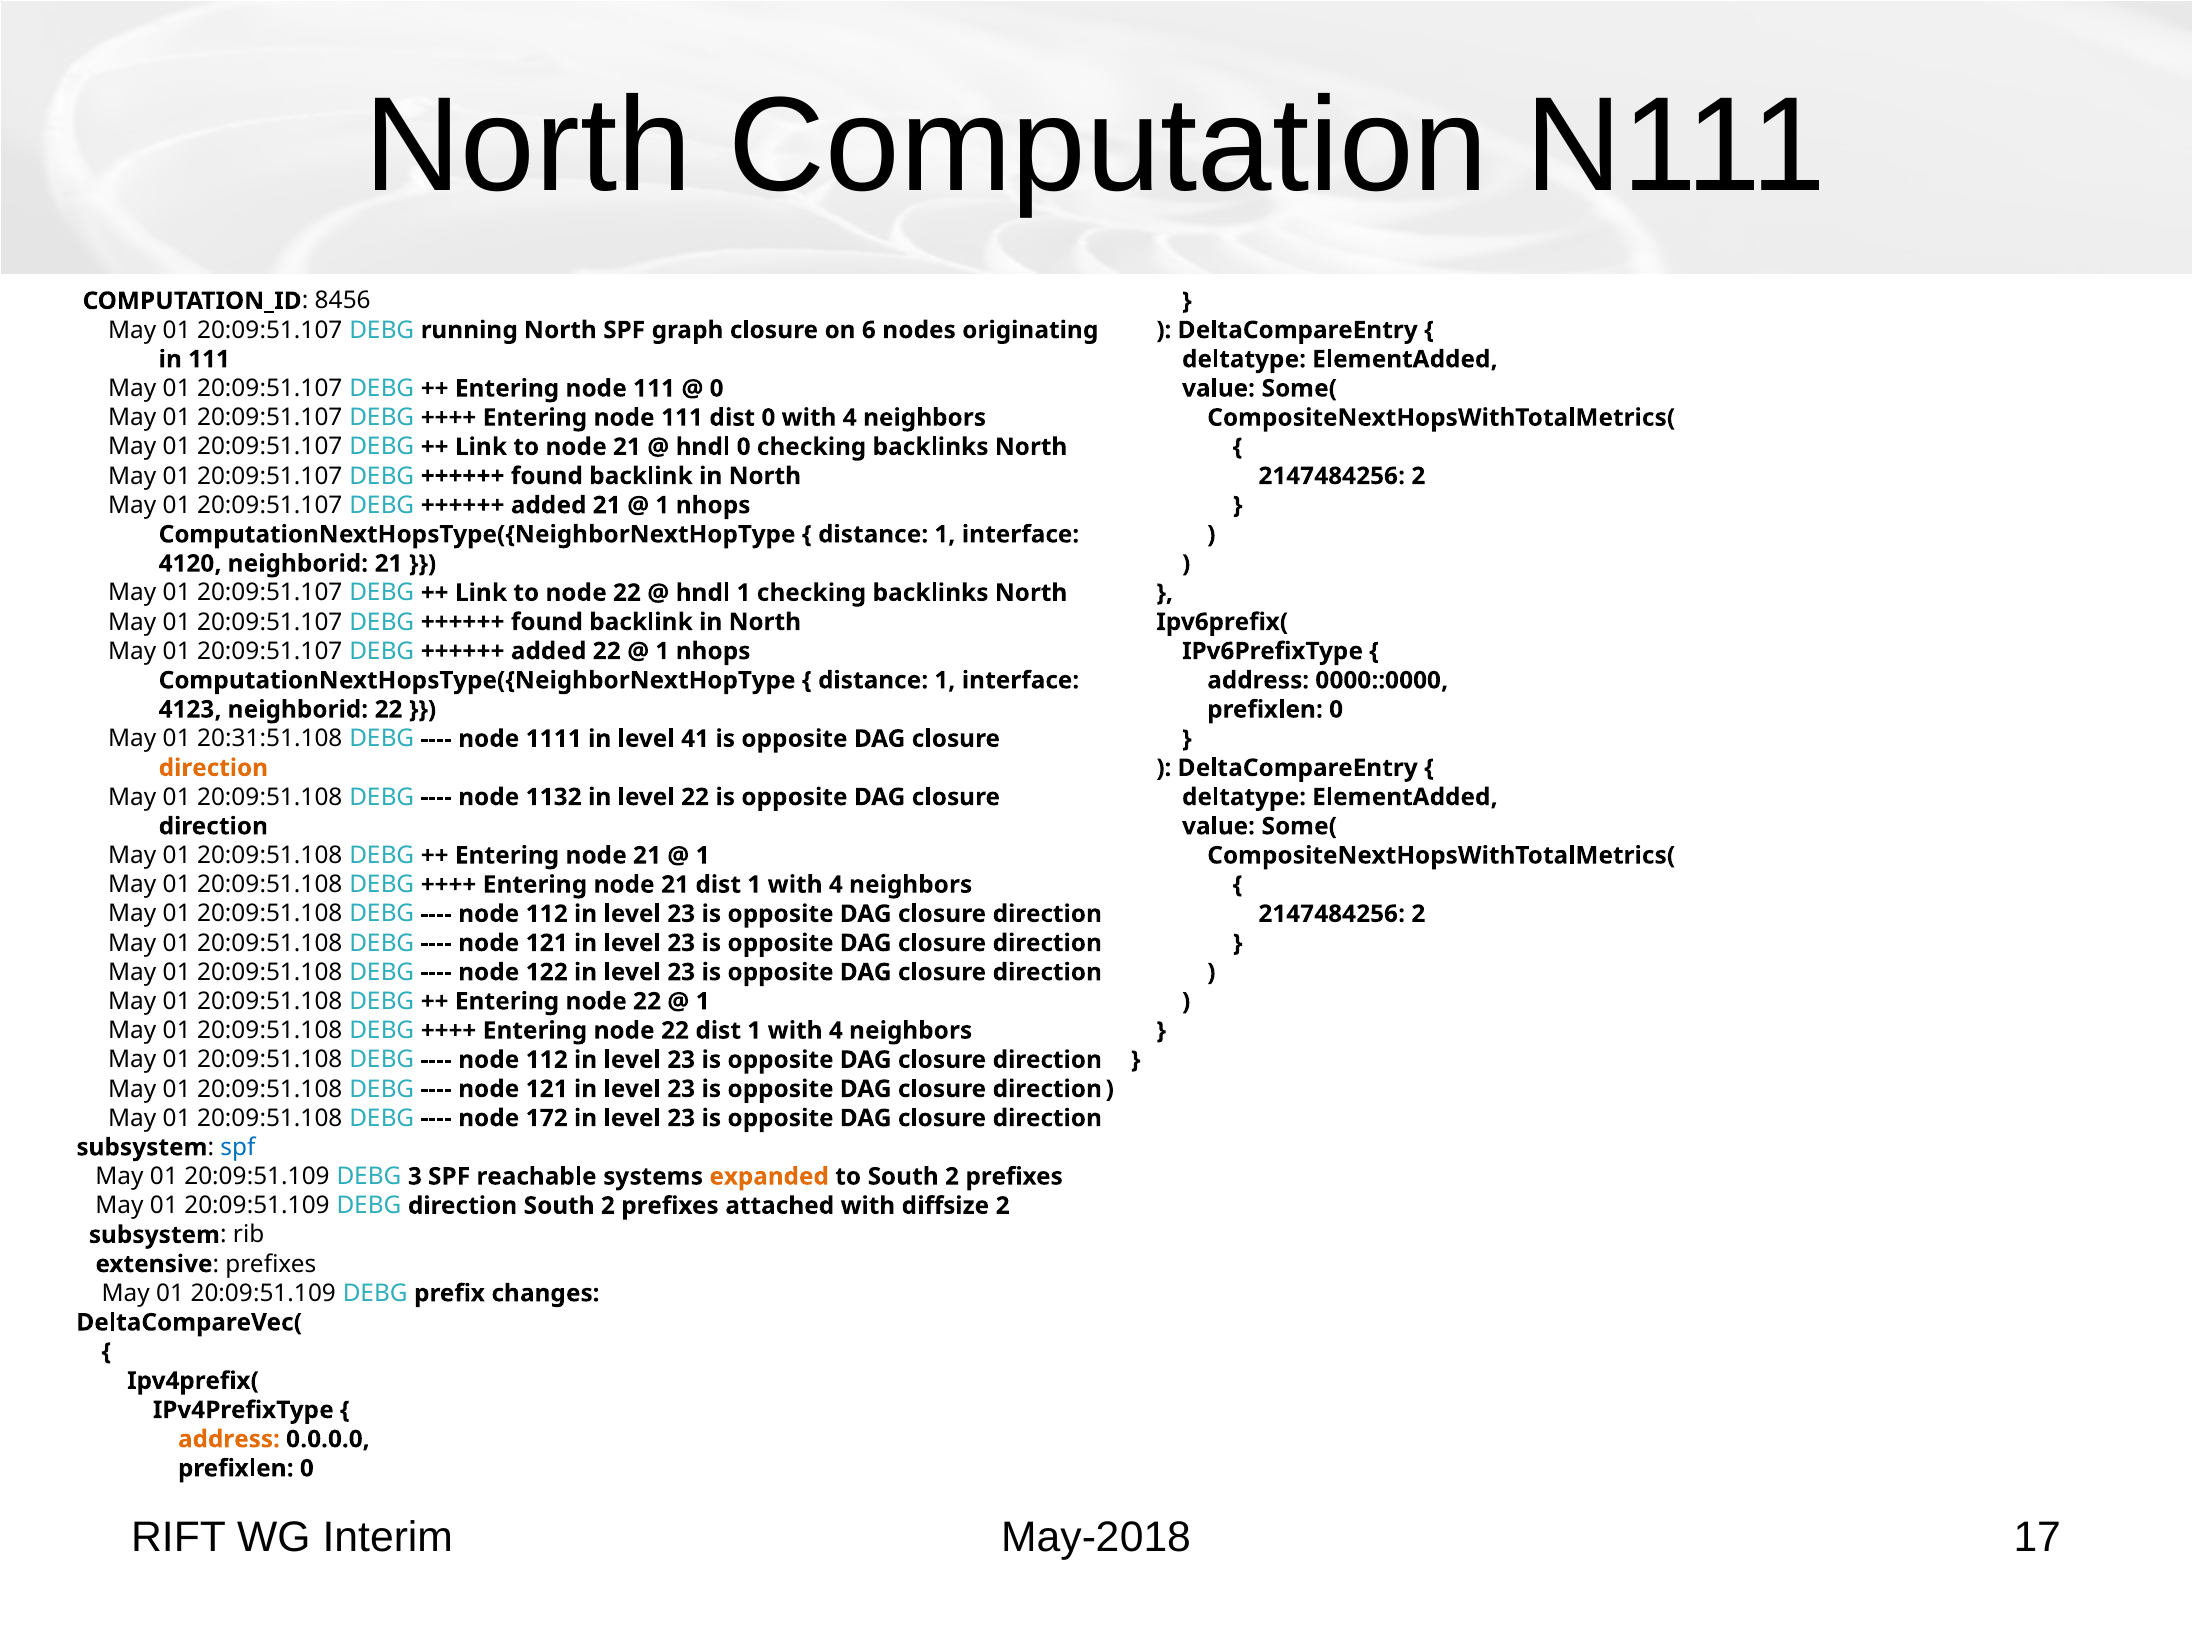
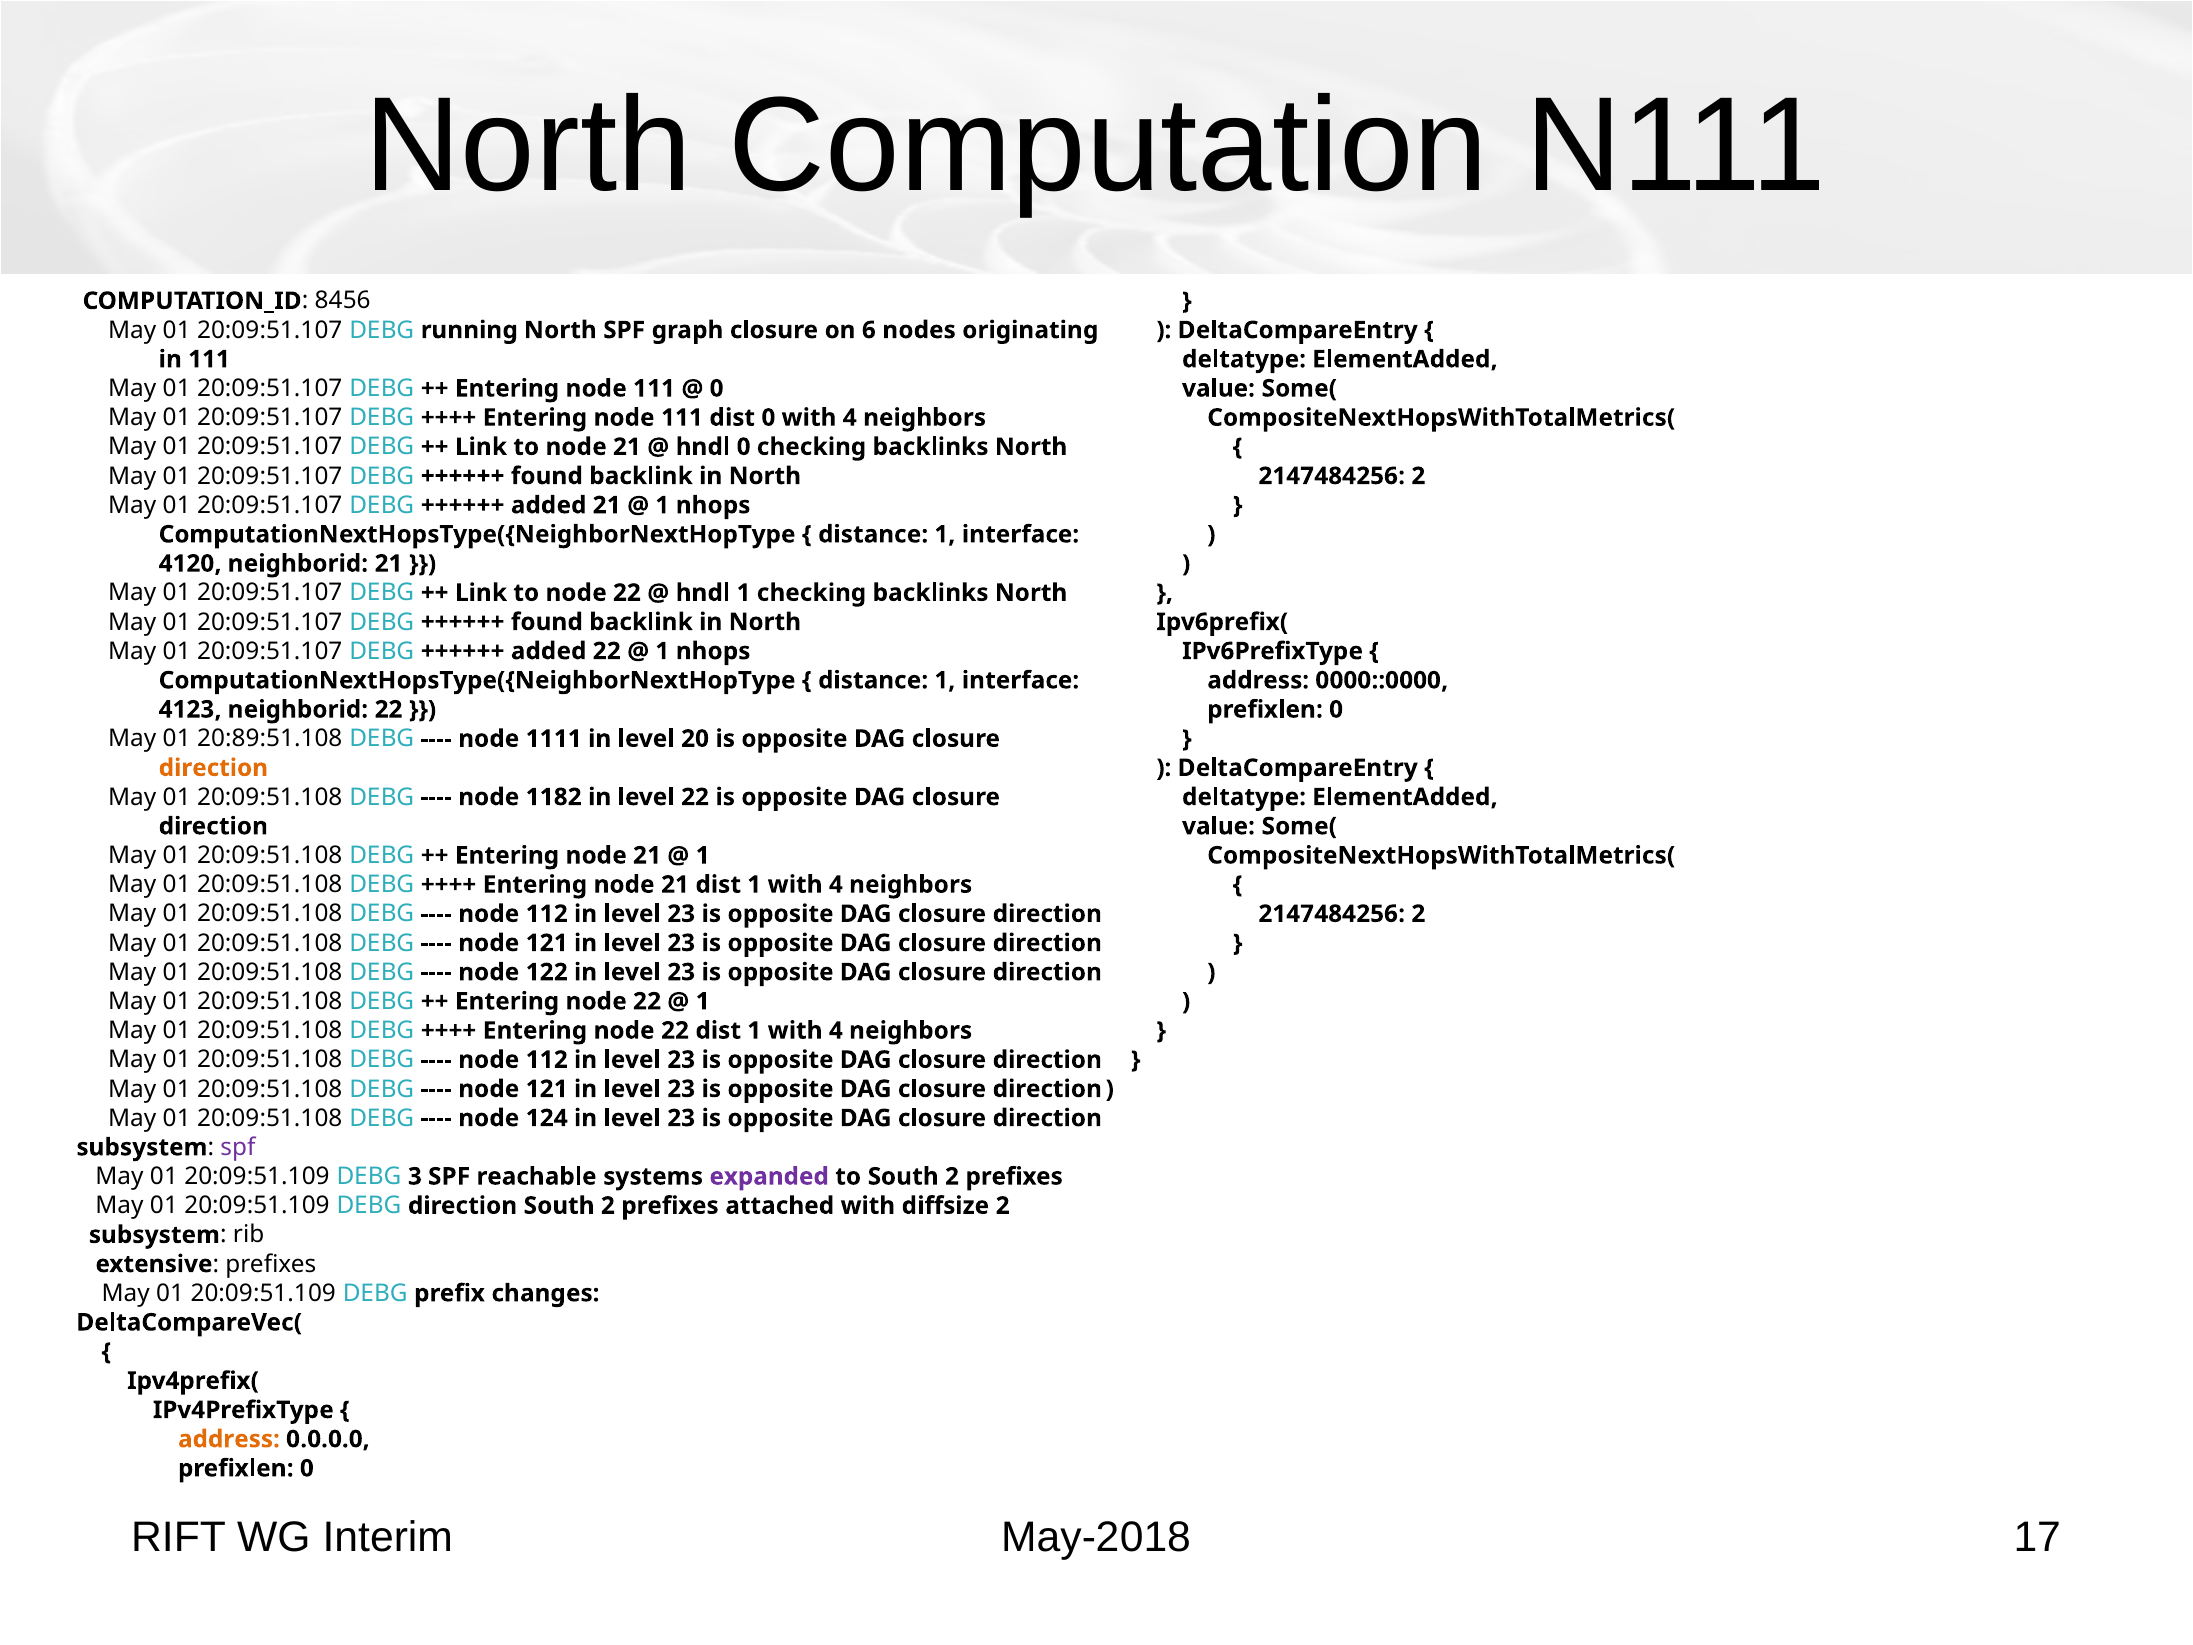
20:31:51.108: 20:31:51.108 -> 20:89:51.108 (270, 739)
41: 41 -> 20 (695, 739)
1132: 1132 -> 1182 (554, 797)
172: 172 -> 124 (547, 1118)
spf colour: blue -> purple (238, 1147)
expanded colour: orange -> purple (769, 1176)
